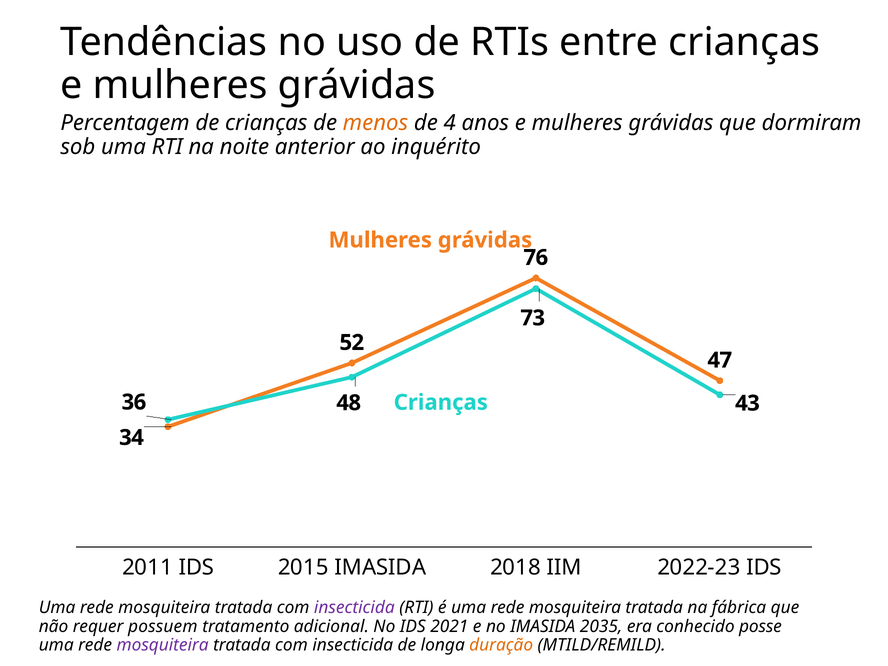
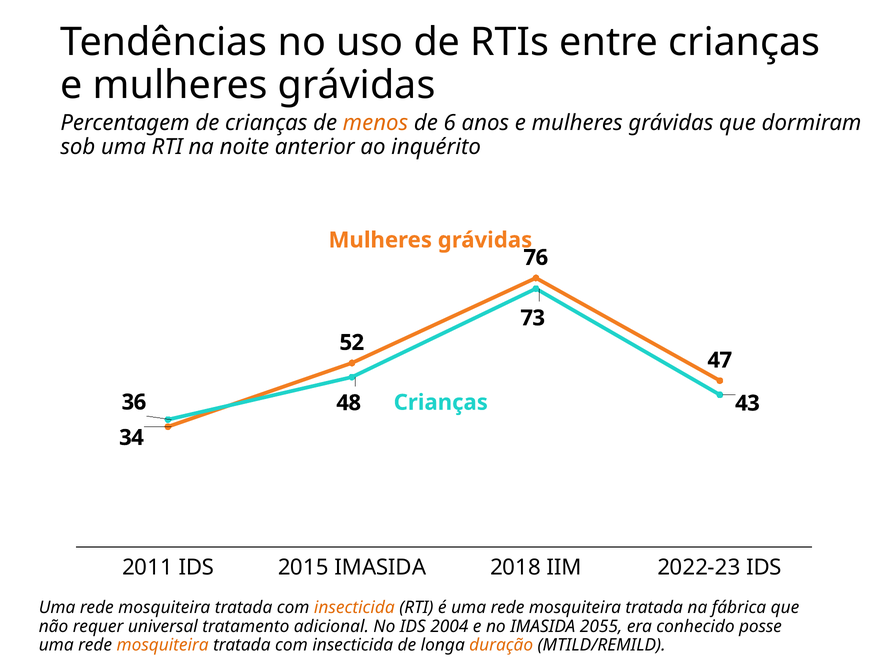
4: 4 -> 6 (450, 123)
insecticida colour: purple -> orange (354, 608)
possuem: possuem -> universal (163, 626)
2021: 2021 -> 2004 (449, 626)
2035: 2035 -> 2055 (601, 626)
mosquiteira colour: purple -> orange (163, 645)
